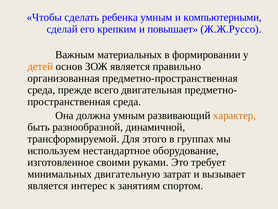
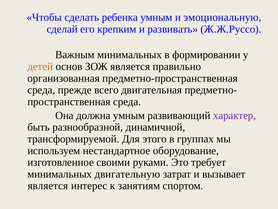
компьютерными: компьютерными -> эмоциональную (223, 17)
повышает: повышает -> развивать (173, 29)
Важным материальных: материальных -> минимальных (130, 55)
характер colour: orange -> purple (235, 115)
